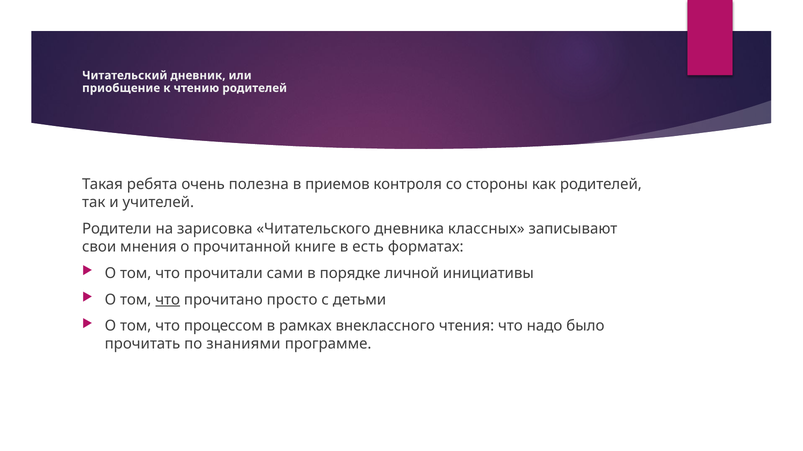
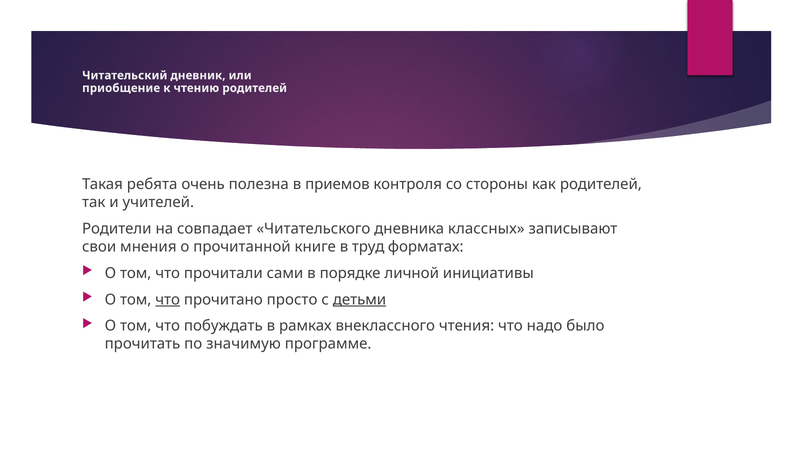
зарисовка: зарисовка -> совпадает (215, 229)
есть: есть -> труд (368, 247)
детьми underline: none -> present (359, 300)
процессом: процессом -> побуждать (223, 326)
знаниями: знаниями -> значимую (244, 345)
